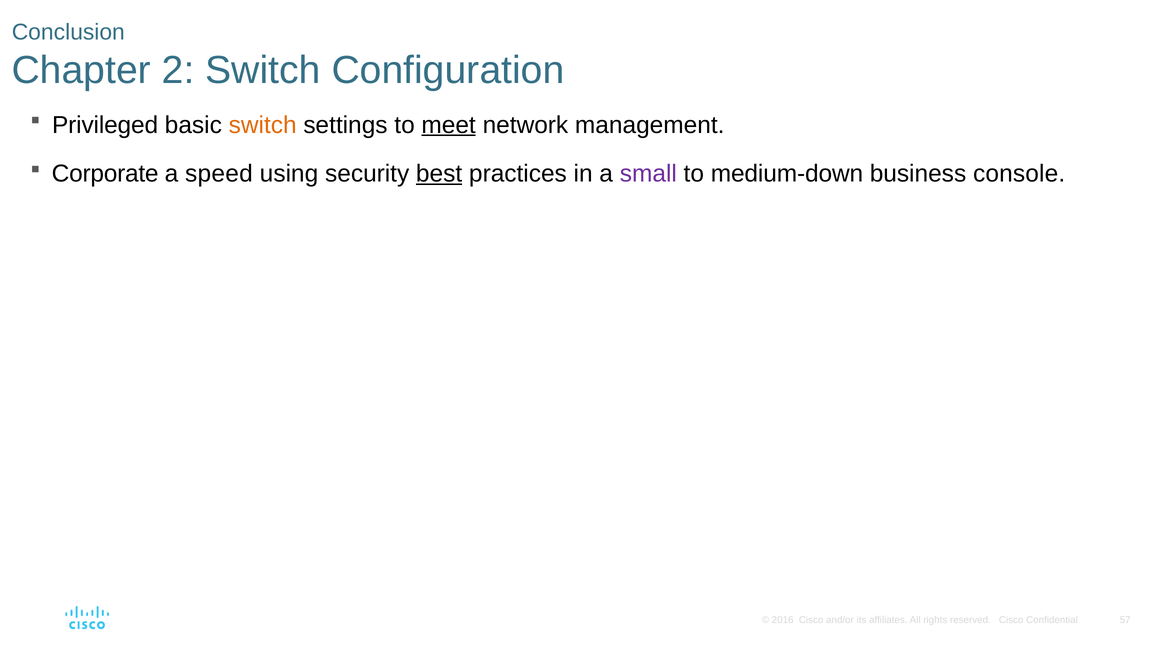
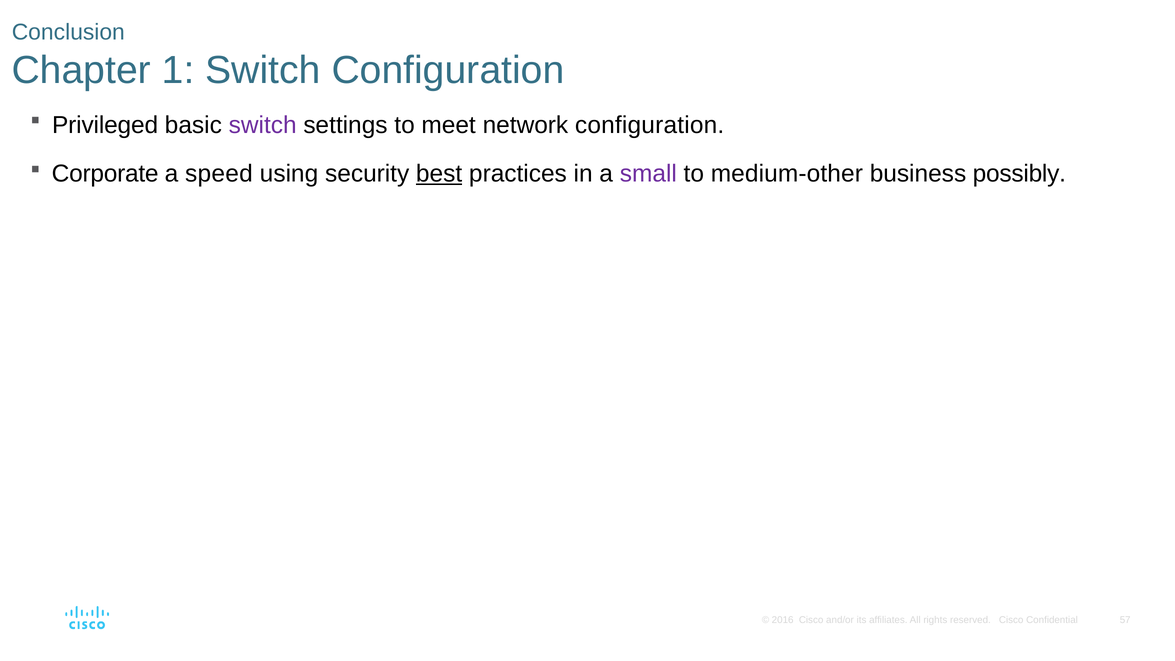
2: 2 -> 1 (178, 70)
switch colour: orange -> purple (263, 125)
meet underline: present -> none (449, 125)
network management: management -> configuration (650, 125)
medium-down: medium-down -> medium-other (787, 174)
console: console -> possibly (1019, 174)
